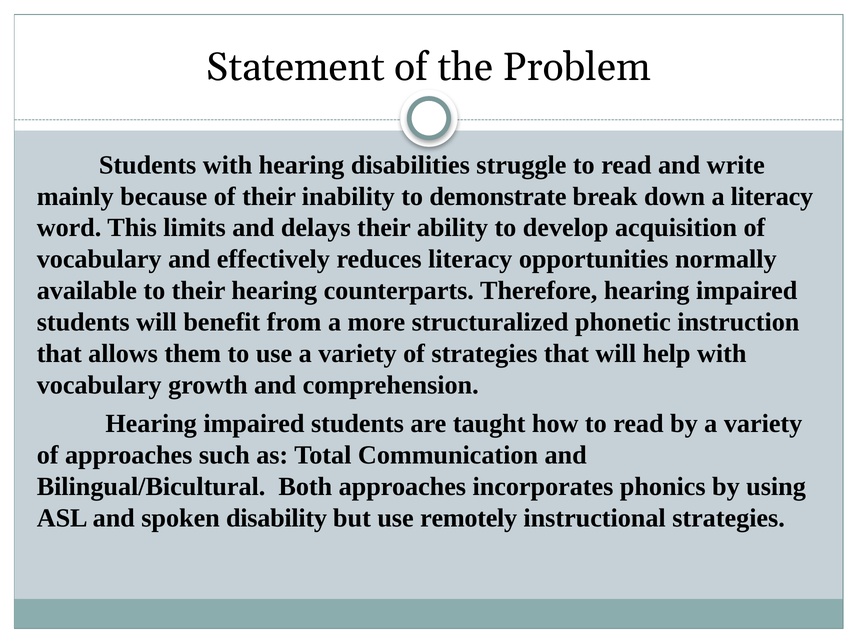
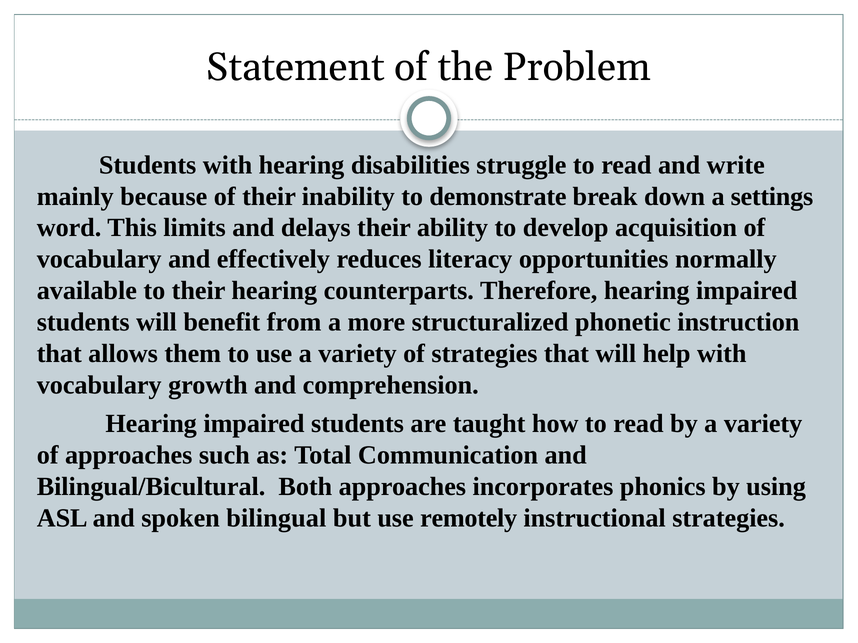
a literacy: literacy -> settings (772, 197)
disability: disability -> bilingual (276, 518)
